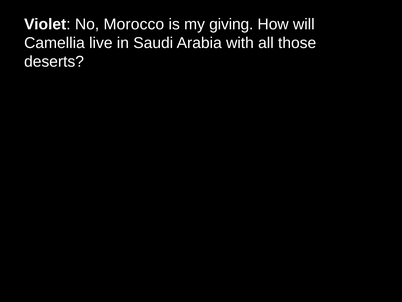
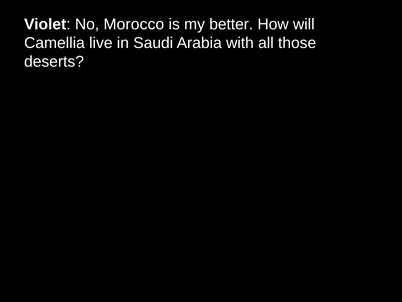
giving: giving -> better (231, 24)
